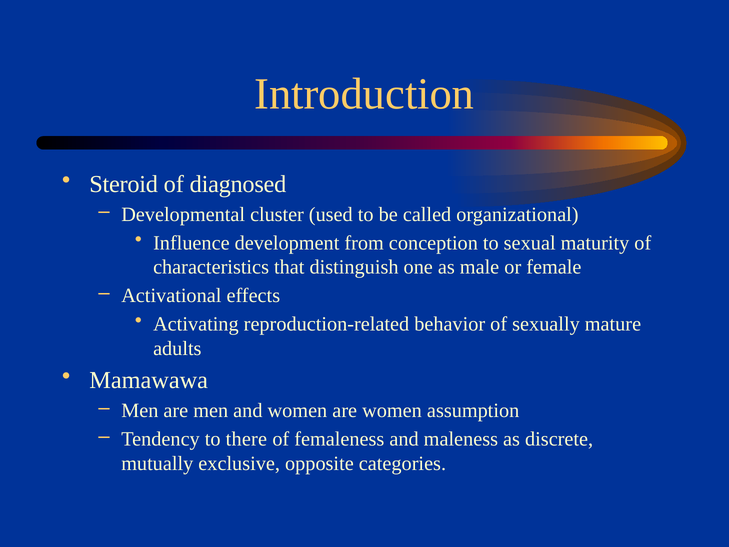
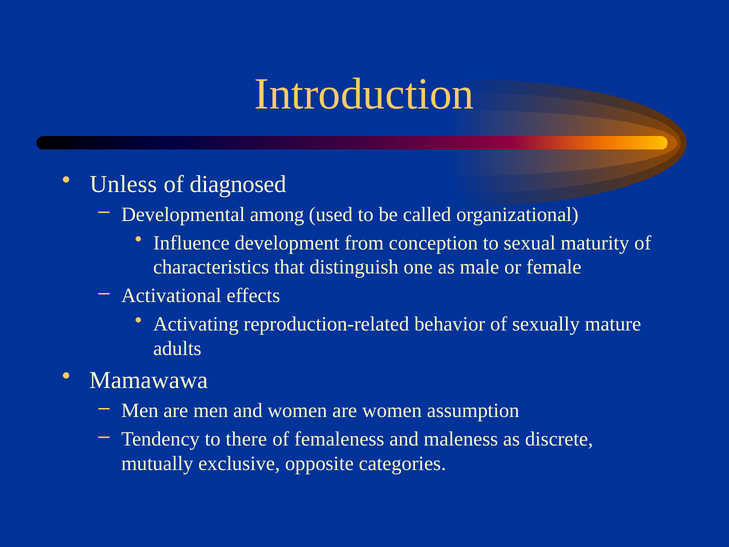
Steroid: Steroid -> Unless (123, 184)
cluster: cluster -> among (277, 214)
